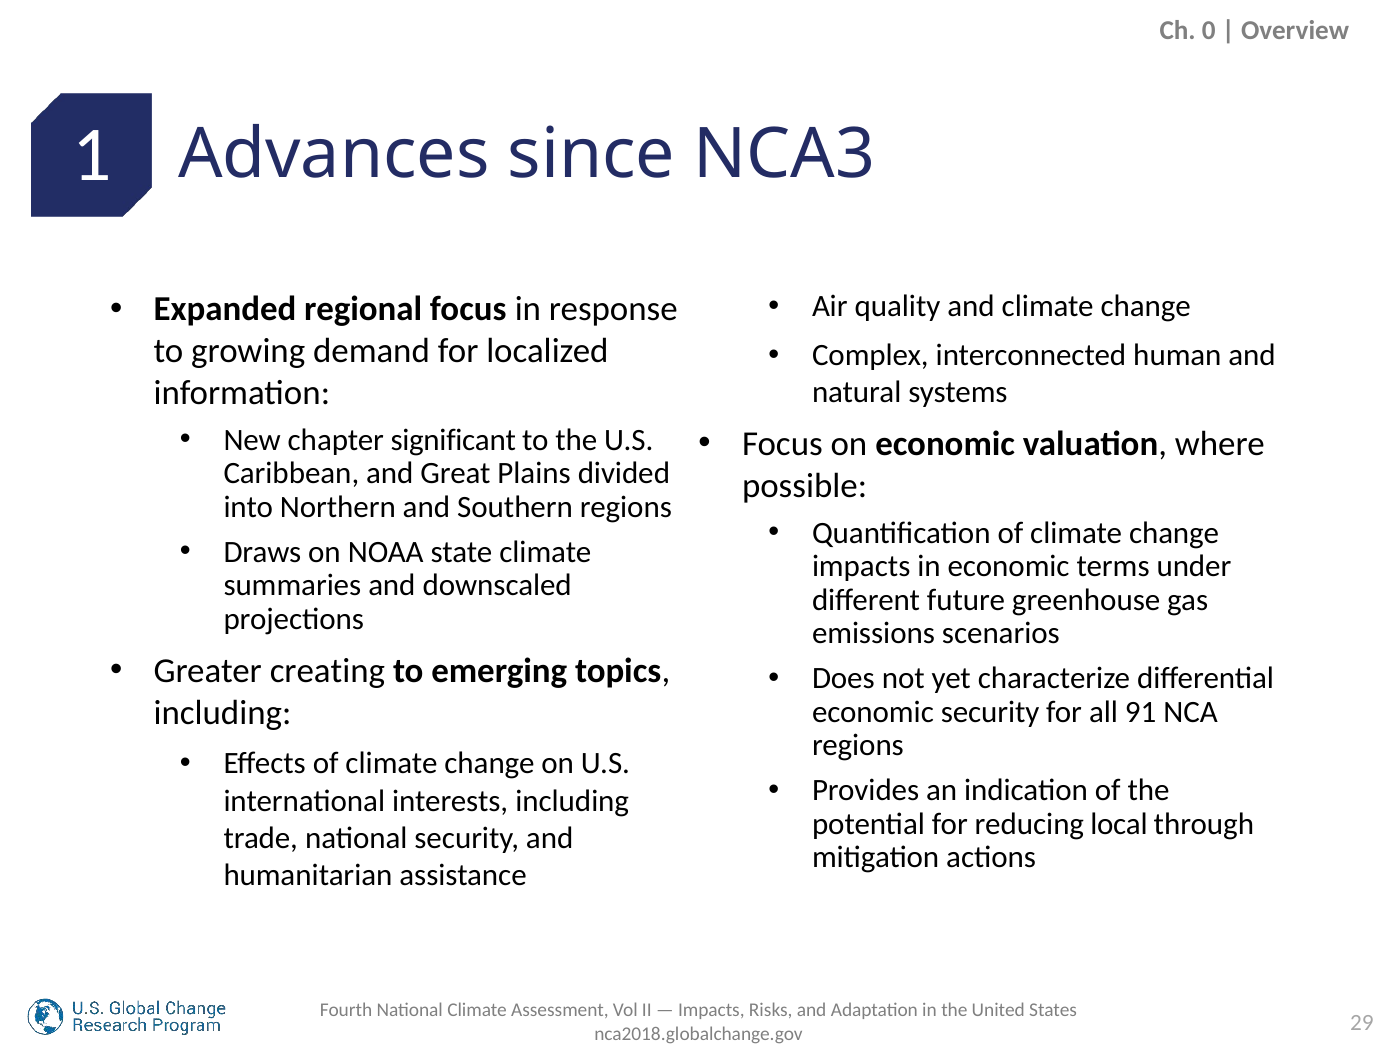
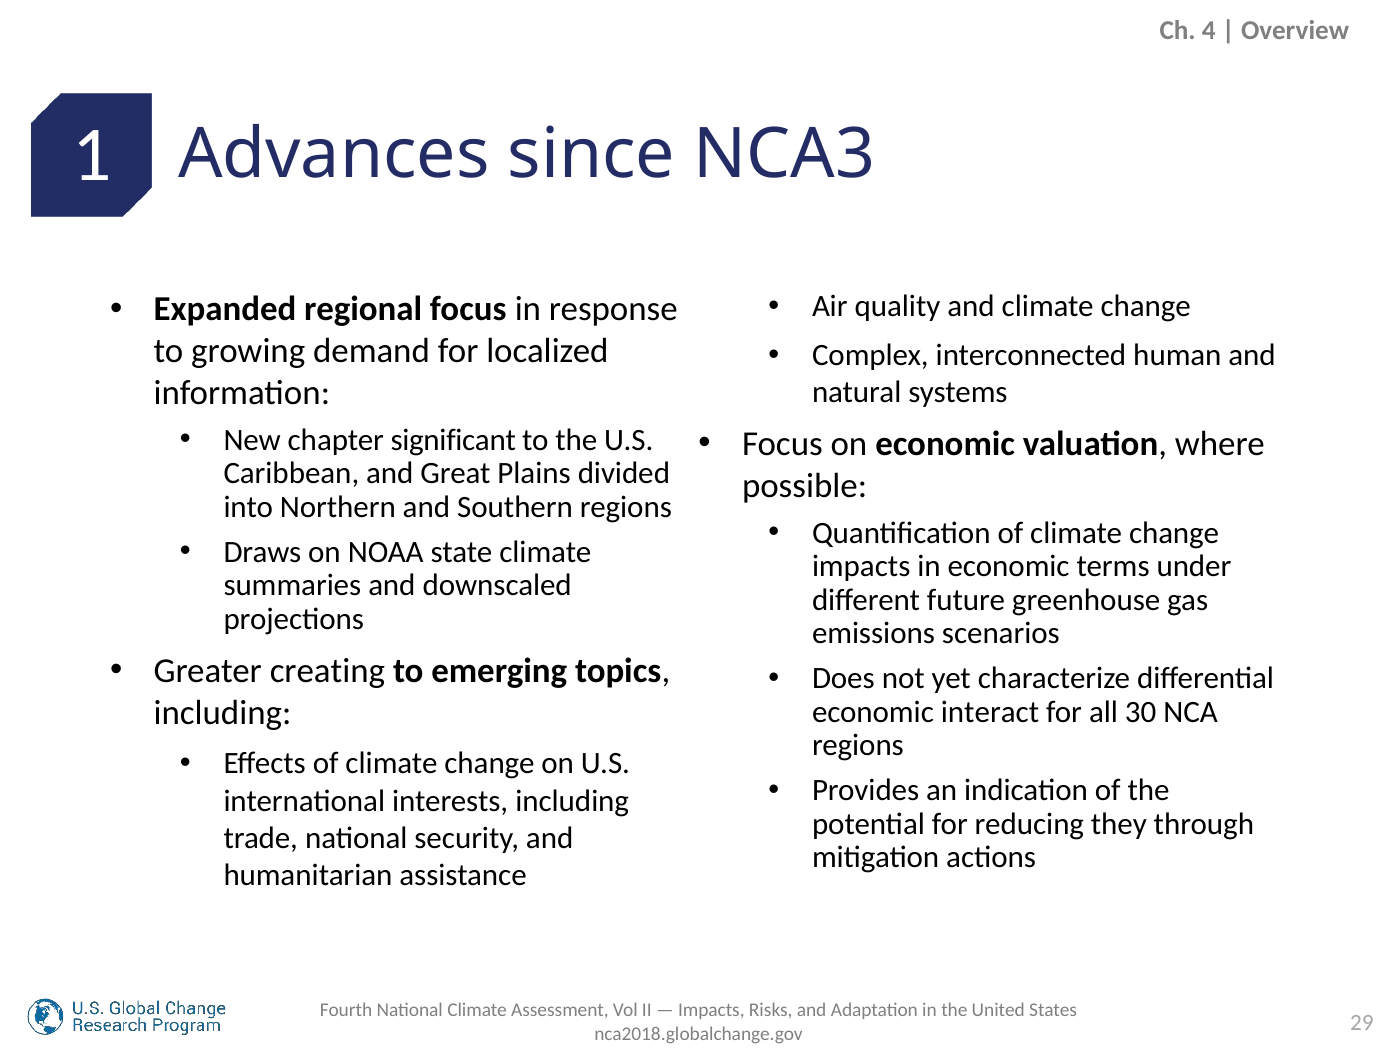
0: 0 -> 4 (1209, 31)
economic security: security -> interact (990, 712)
91: 91 -> 30 (1141, 712)
local: local -> they (1119, 824)
